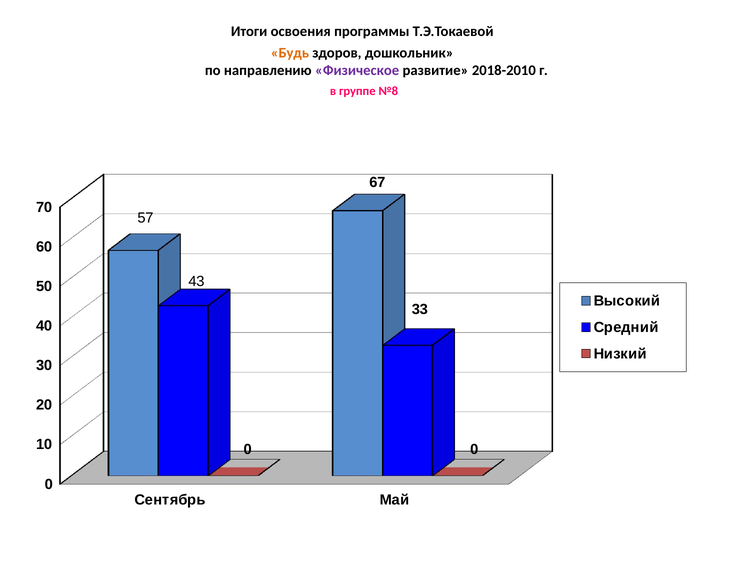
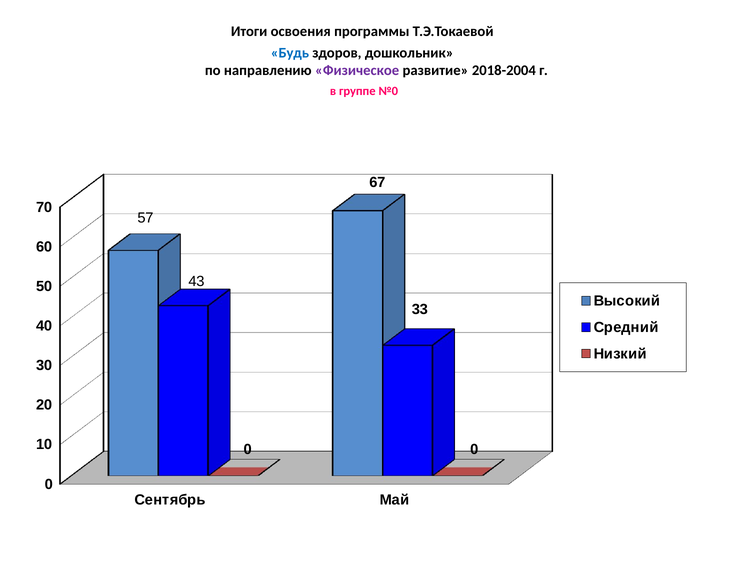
Будь colour: orange -> blue (290, 53)
2018-2010: 2018-2010 -> 2018-2004 (504, 70)
№8: №8 -> №0 (388, 91)
